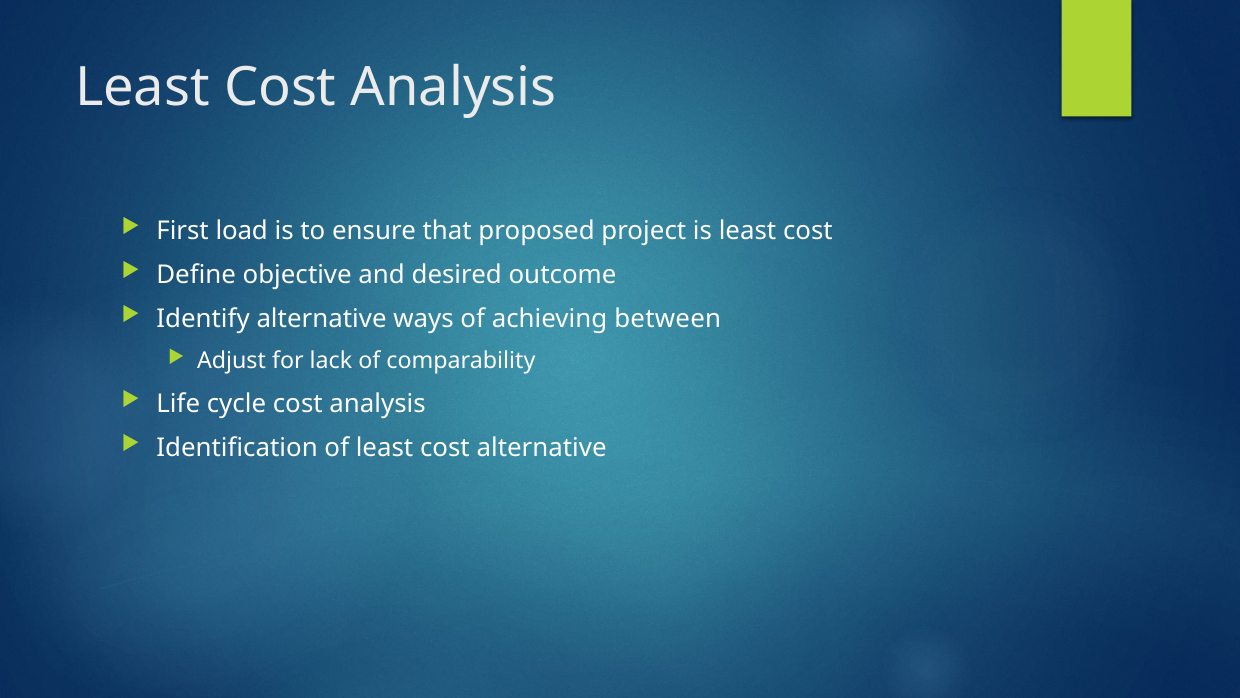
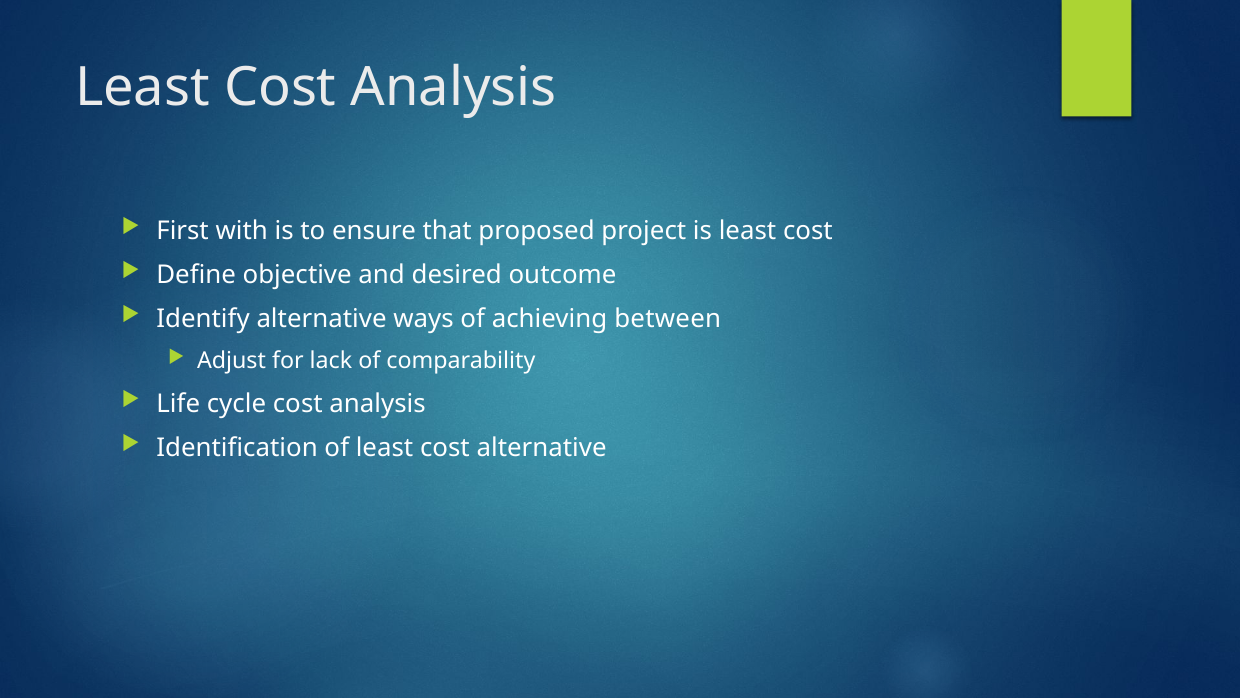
load: load -> with (242, 231)
